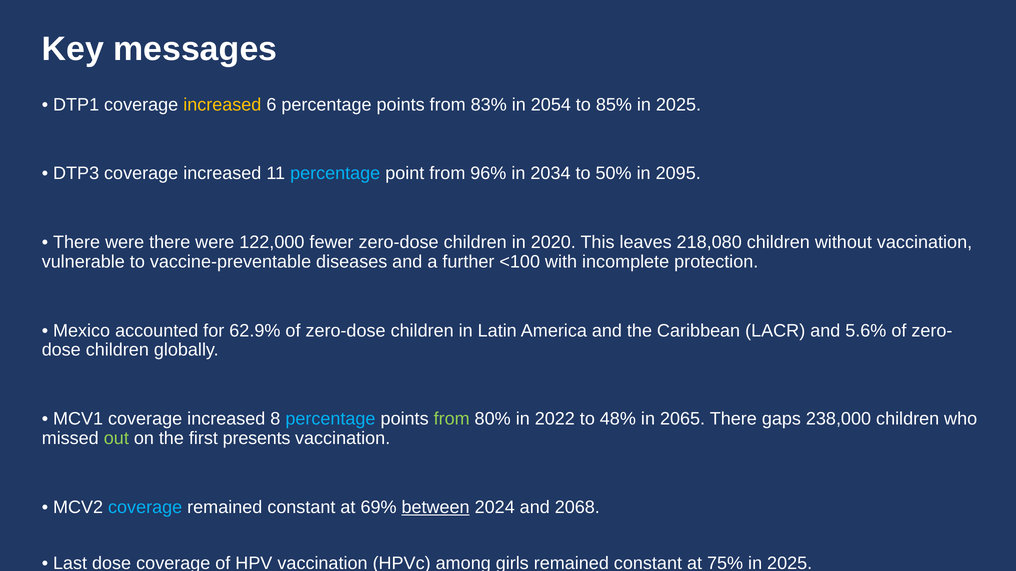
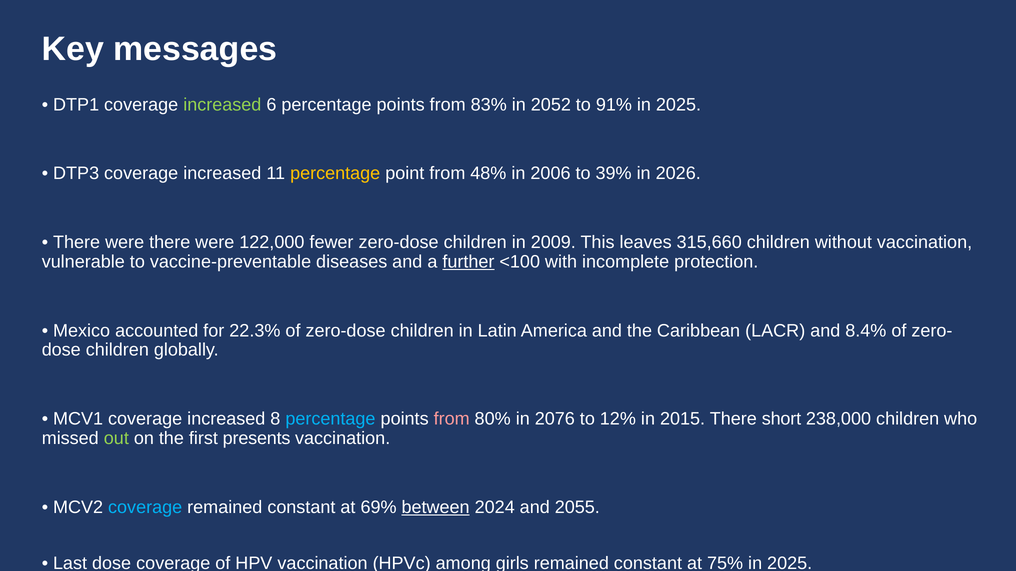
increased colour: yellow -> light green (222, 105)
2054: 2054 -> 2052 (551, 105)
85%: 85% -> 91% (614, 105)
percentage colour: light blue -> yellow (335, 174)
96%: 96% -> 48% (488, 174)
2034: 2034 -> 2006 (551, 174)
50%: 50% -> 39% (614, 174)
2095: 2095 -> 2026 (678, 174)
2020: 2020 -> 2009 (553, 243)
218,080: 218,080 -> 315,660 (709, 243)
further underline: none -> present (468, 262)
62.9%: 62.9% -> 22.3% (255, 331)
5.6%: 5.6% -> 8.4% (866, 331)
from colour: light green -> pink (452, 419)
2022: 2022 -> 2076 (555, 419)
48%: 48% -> 12% (618, 419)
2065: 2065 -> 2015 (683, 419)
gaps: gaps -> short (781, 419)
2068: 2068 -> 2055 (577, 508)
